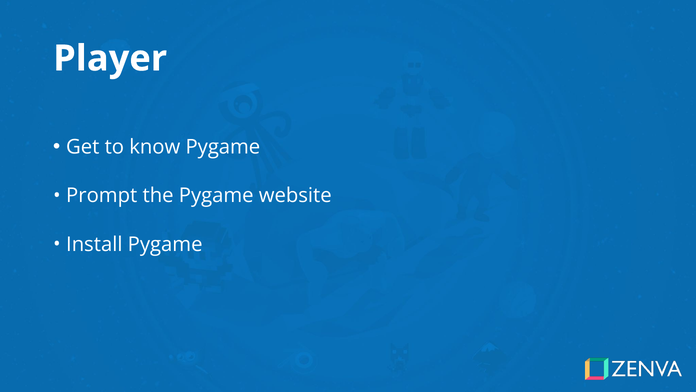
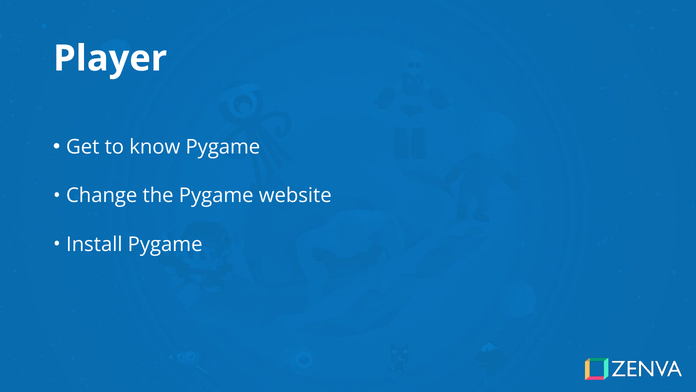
Prompt: Prompt -> Change (102, 196)
